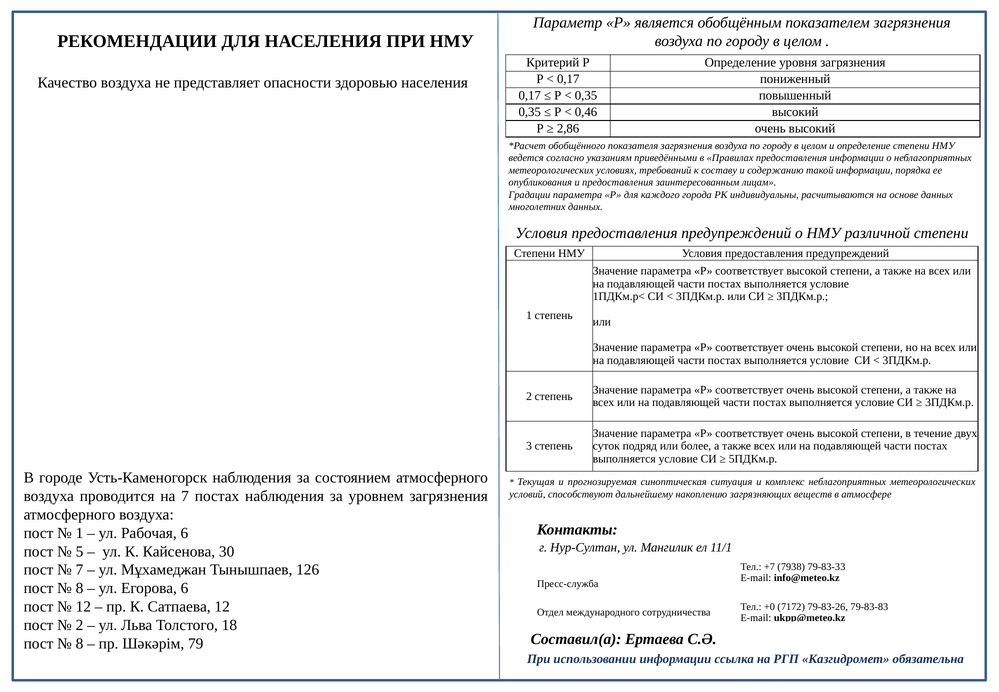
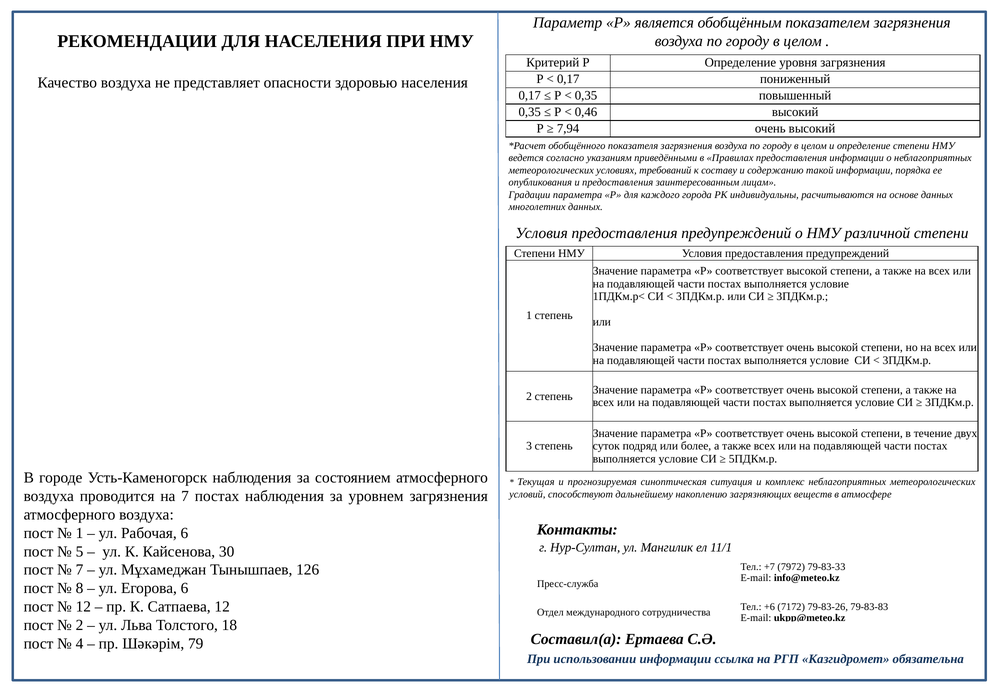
2,86: 2,86 -> 7,94 (568, 129)
7938: 7938 -> 7972 (791, 566)
+0: +0 -> +6 (769, 606)
8: 8 -> 4 (79, 643)
